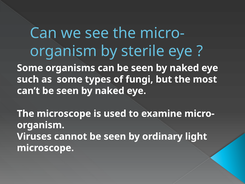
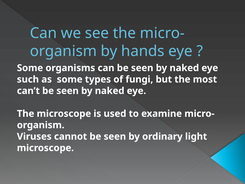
sterile: sterile -> hands (143, 51)
